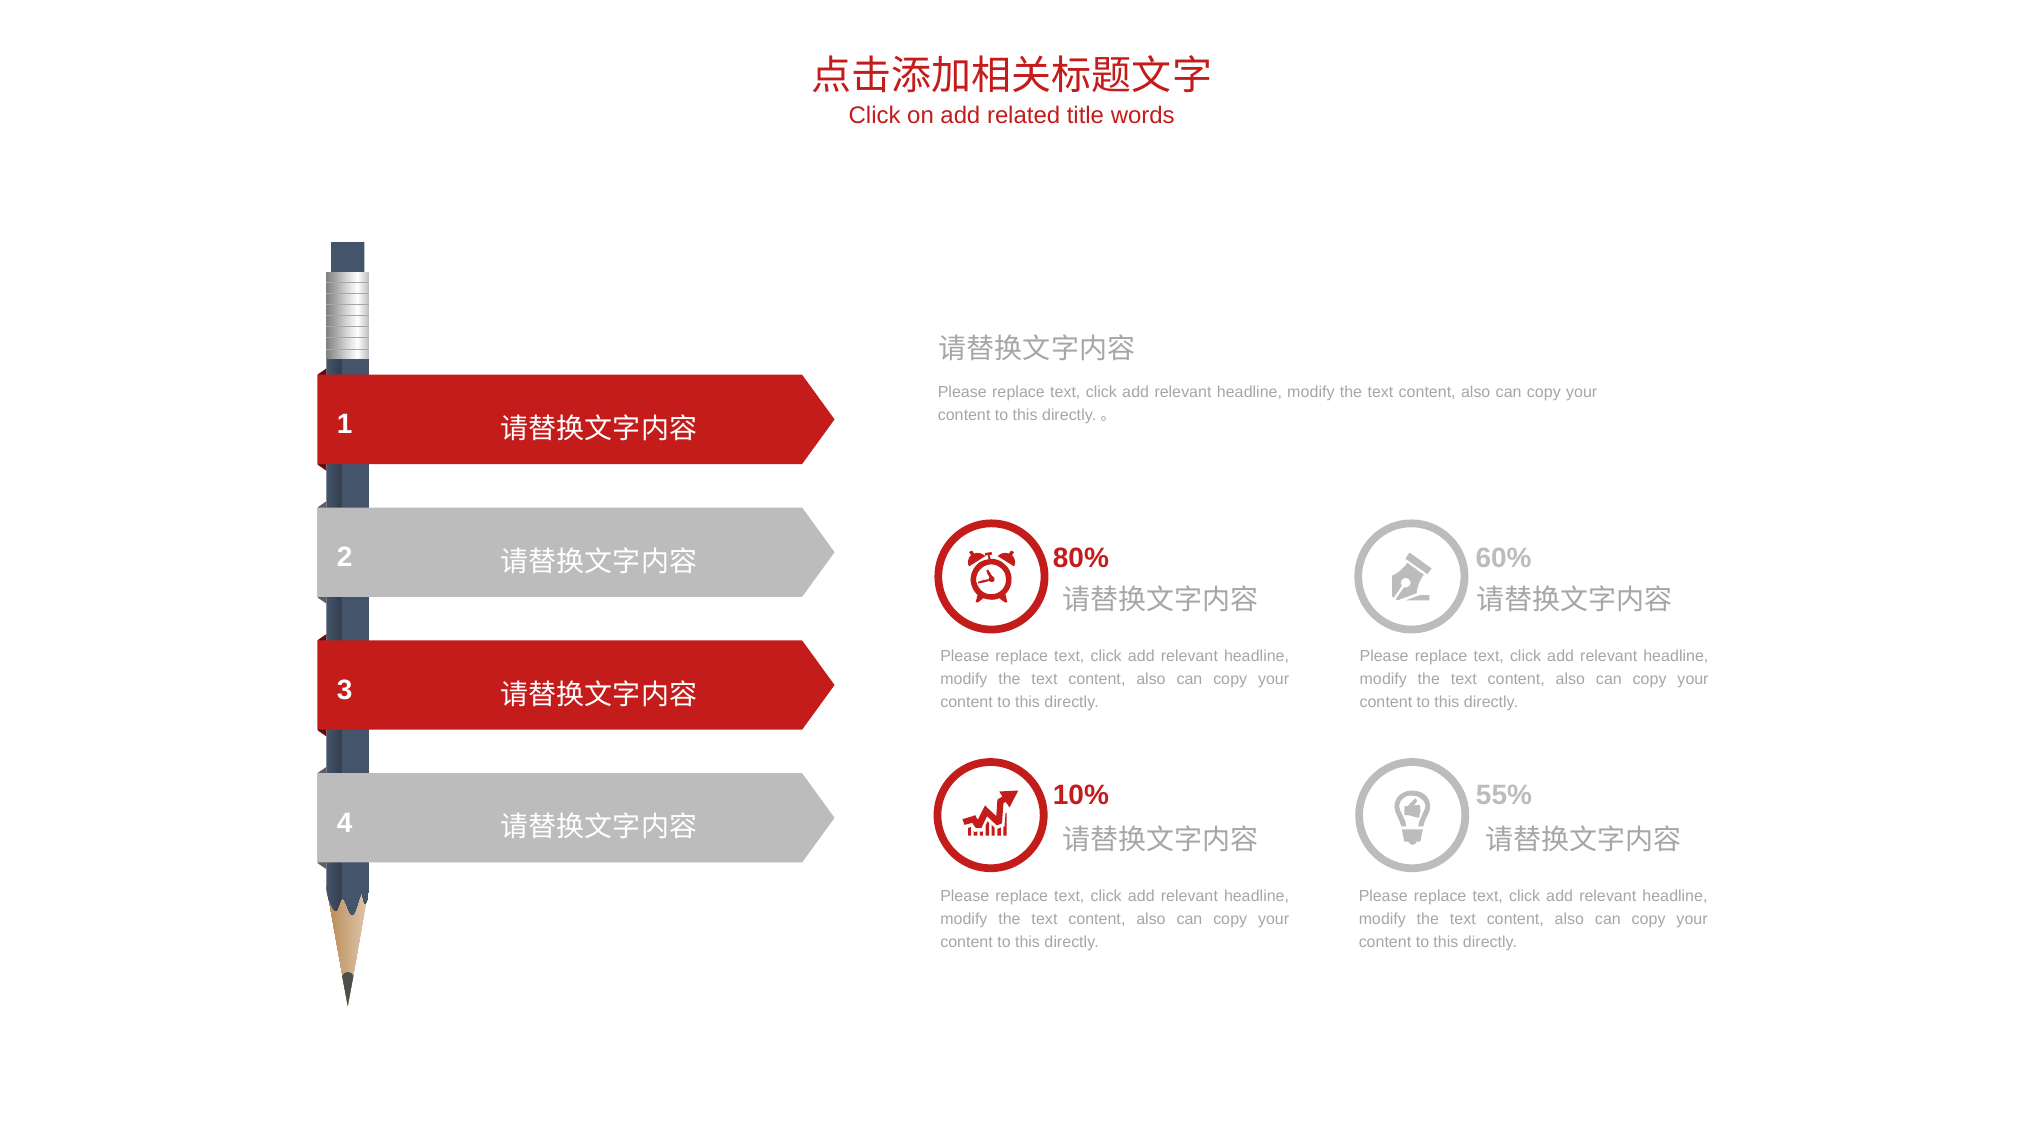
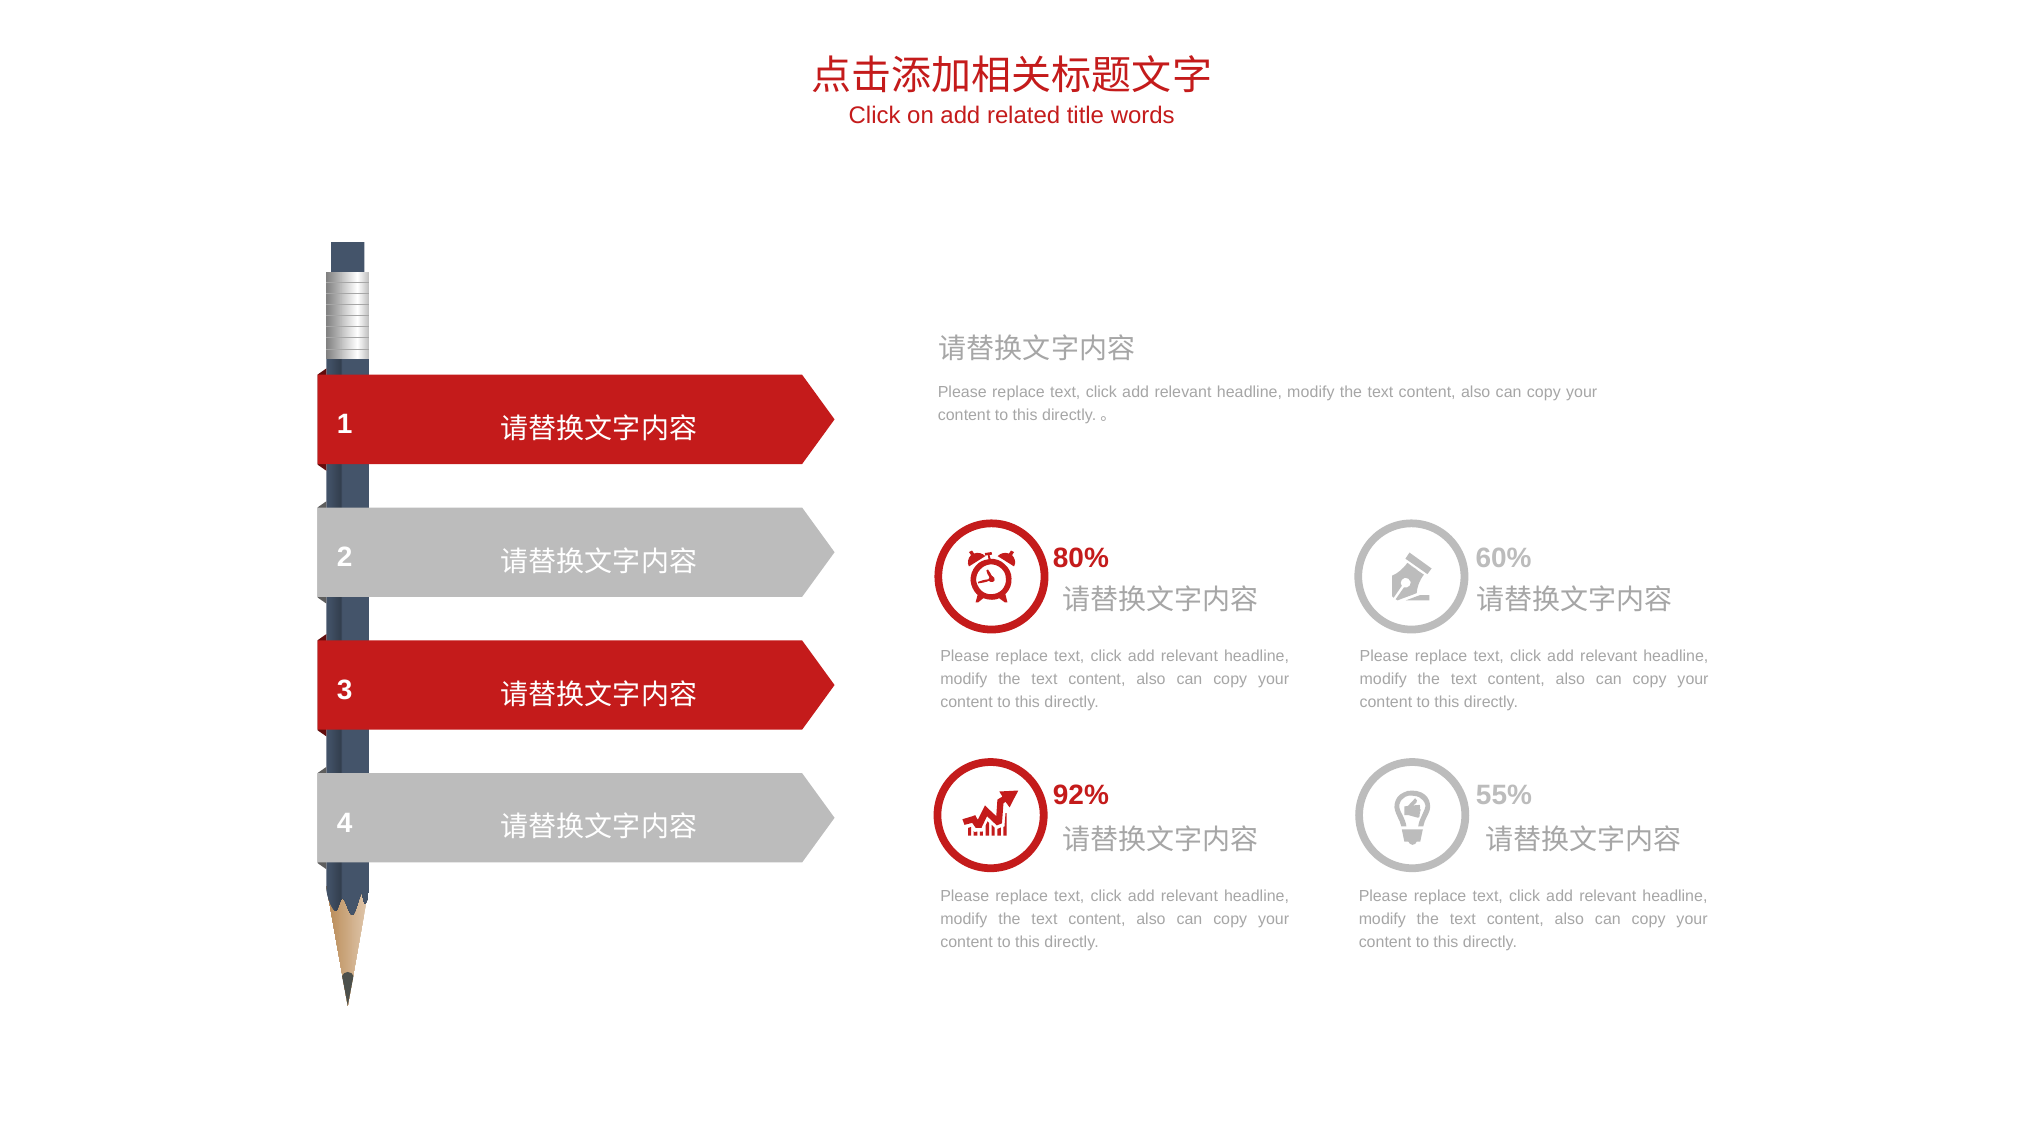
10%: 10% -> 92% (1081, 796)
